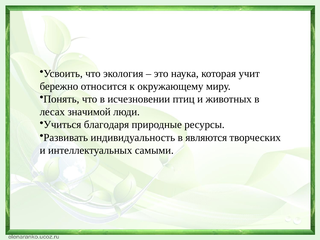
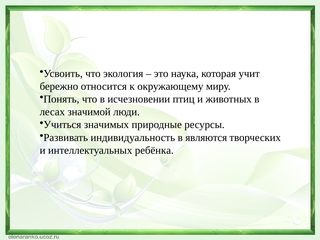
благодаря: благодаря -> значимых (106, 125)
самыми: самыми -> ребёнка (154, 150)
